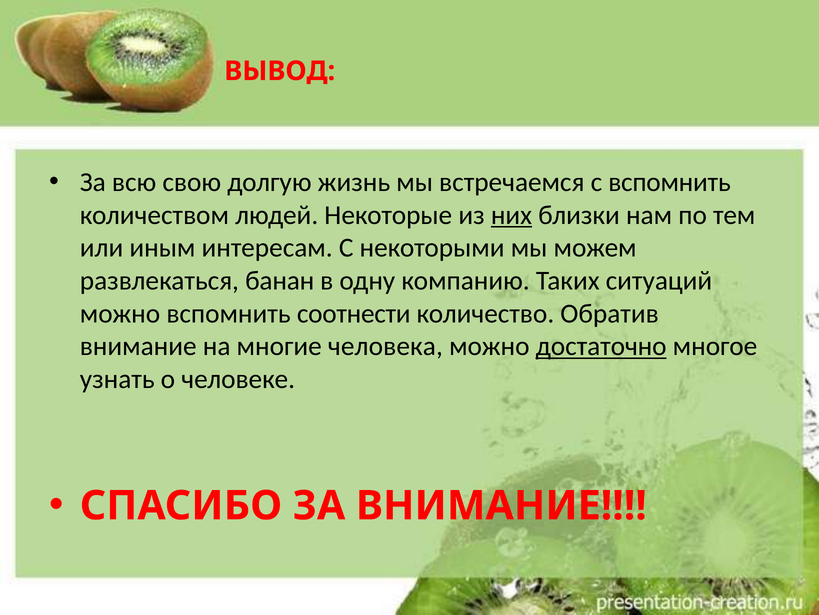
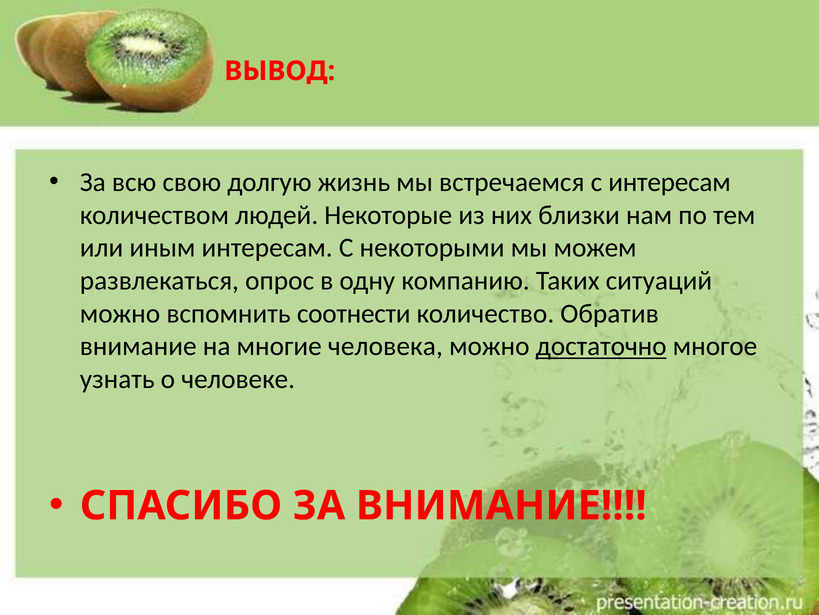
с вспомнить: вспомнить -> интересам (669, 182)
них underline: present -> none (511, 215)
банан: банан -> опрос (280, 280)
